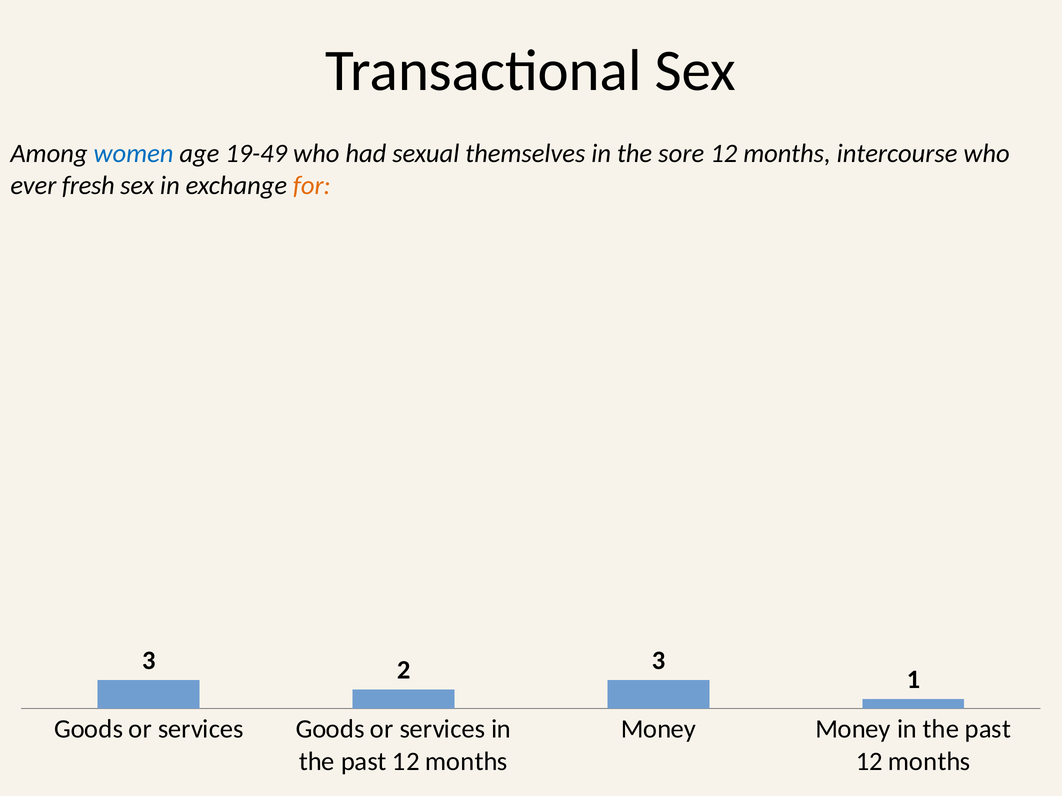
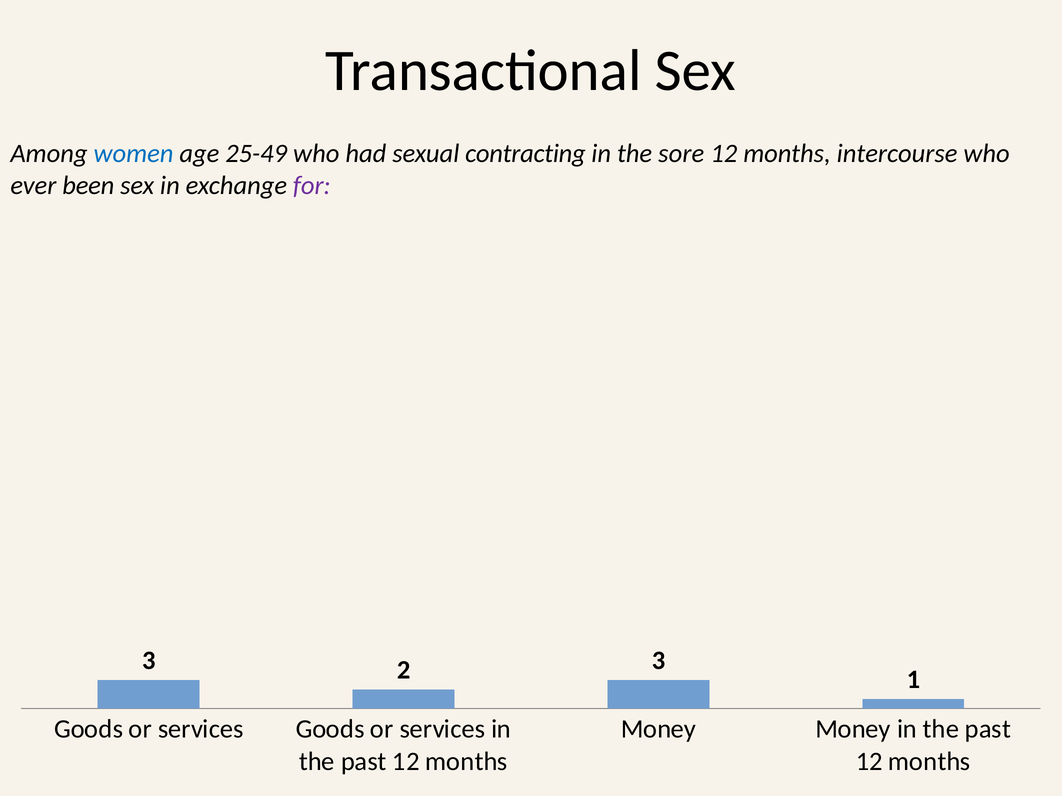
19-49: 19-49 -> 25-49 (256, 154)
themselves: themselves -> contracting (525, 154)
fresh: fresh -> been (88, 185)
for colour: orange -> purple (312, 185)
